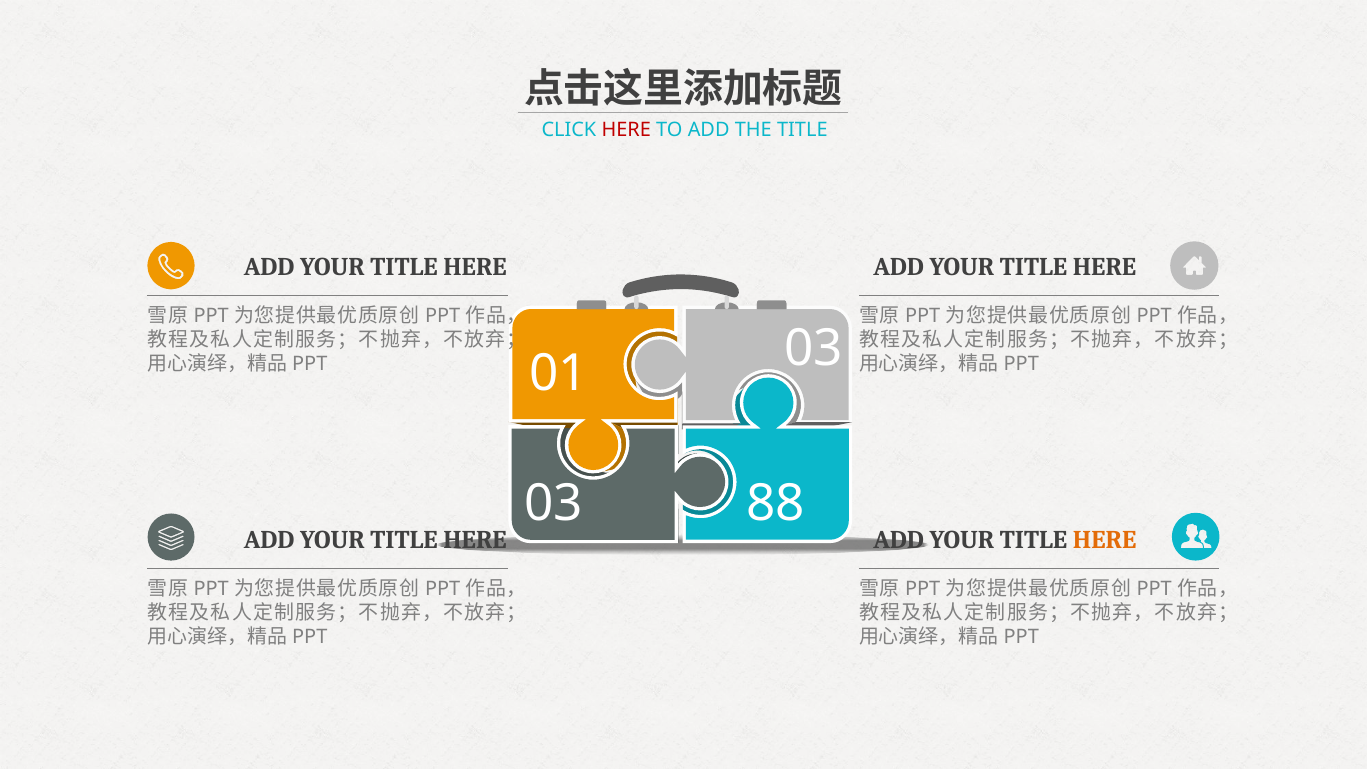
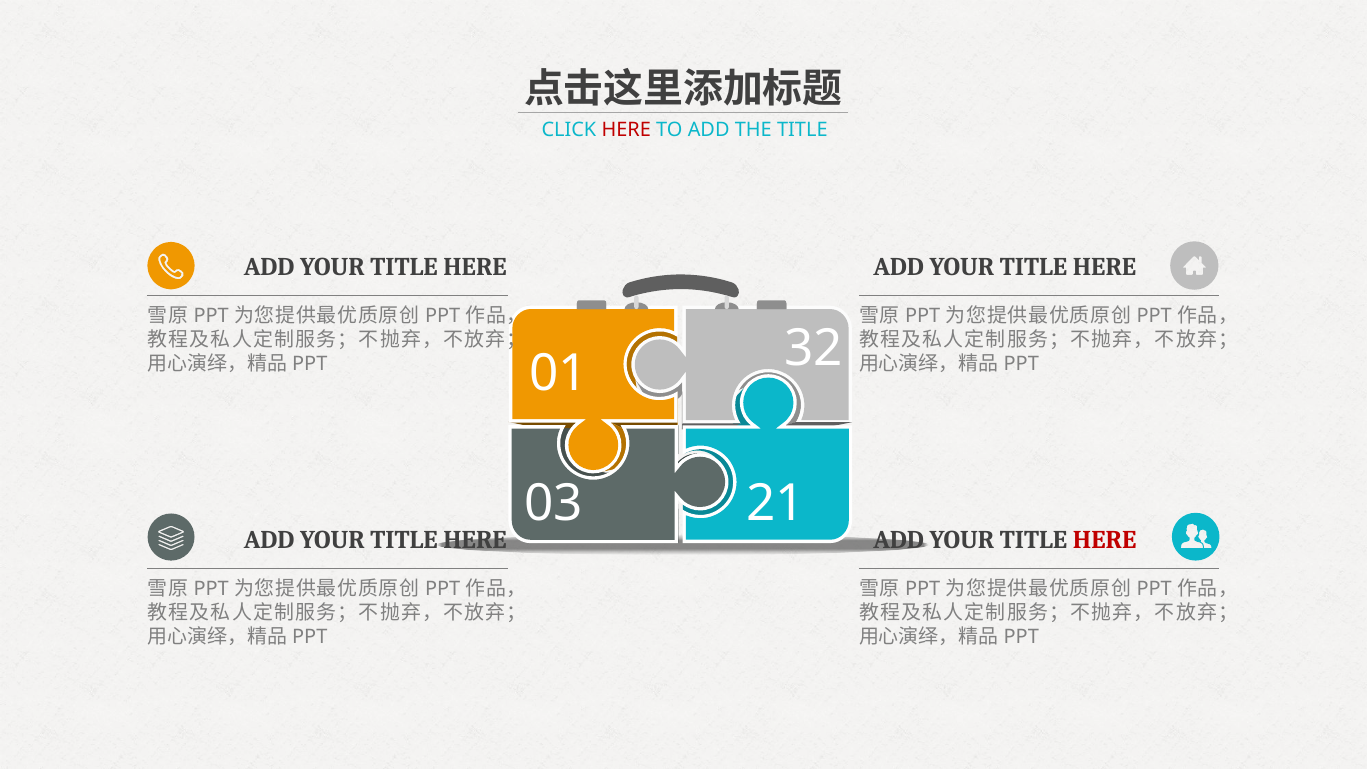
01 03: 03 -> 32 (814, 348)
88: 88 -> 21 (776, 504)
HERE colour: orange -> red (1105, 540)
